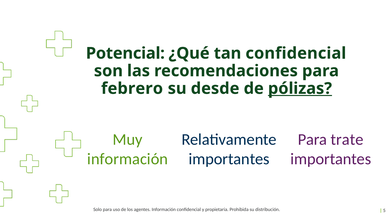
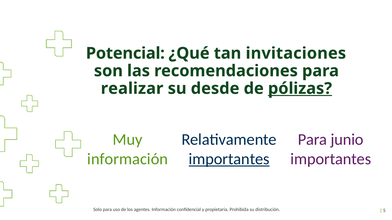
tan confidencial: confidencial -> invitaciones (296, 53)
febrero: febrero -> realizar (132, 89)
trate: trate -> junio (347, 140)
importantes underline: none -> present (229, 159)
